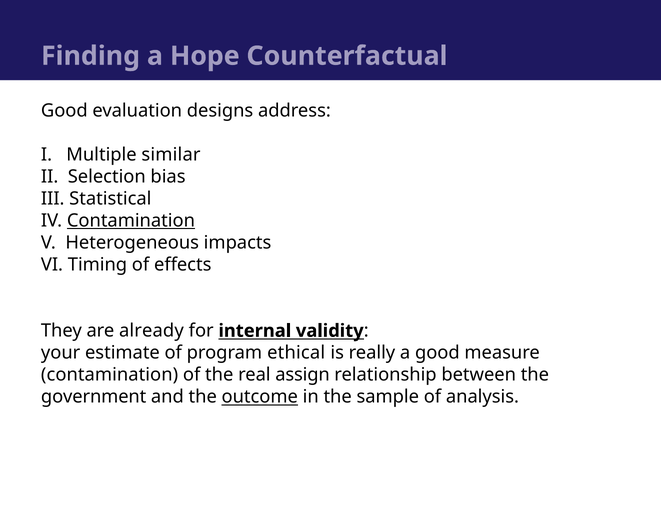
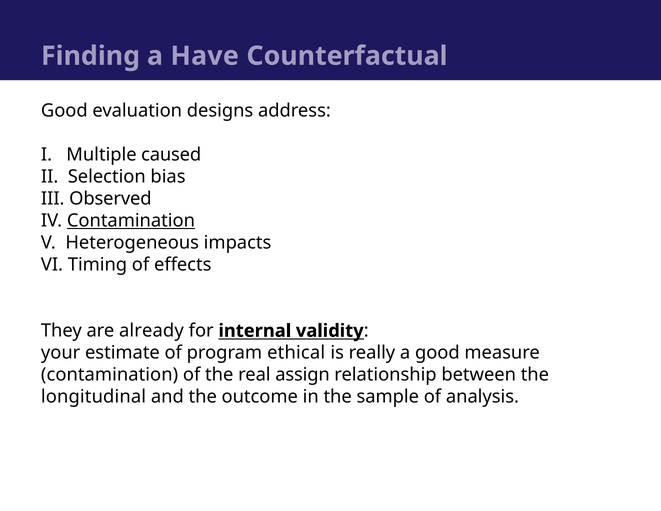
Hope: Hope -> Have (205, 56)
similar: similar -> caused (171, 154)
Statistical: Statistical -> Observed (110, 199)
government: government -> longitudinal (94, 397)
outcome underline: present -> none (260, 397)
